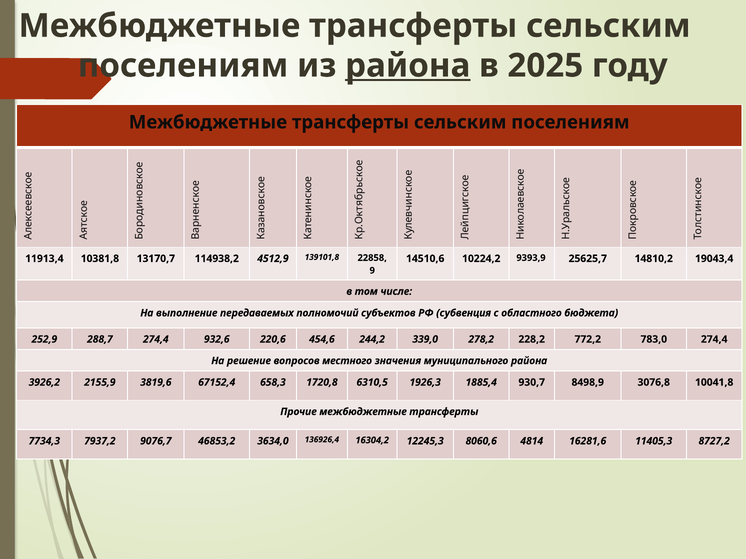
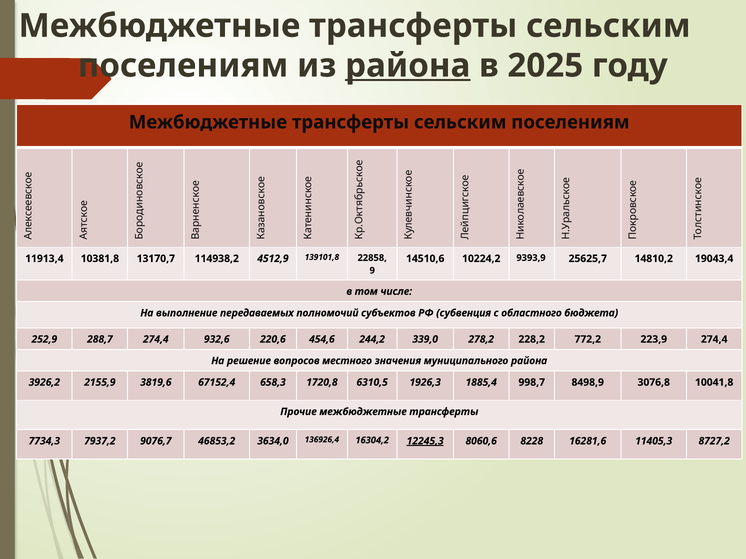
783,0: 783,0 -> 223,9 (654, 340)
930,7: 930,7 -> 998,7 (532, 383)
12245,3 underline: none -> present (425, 441)
4814: 4814 -> 8228 (532, 441)
